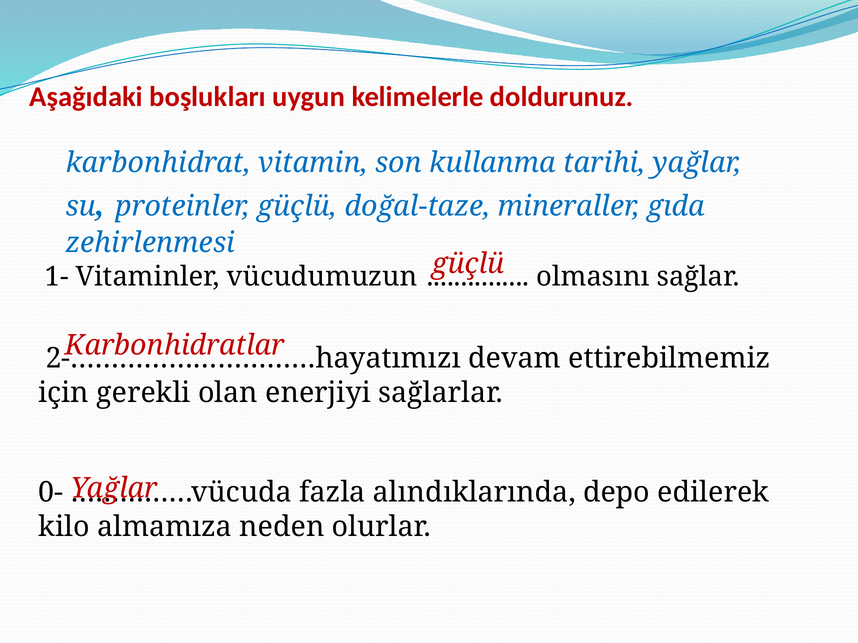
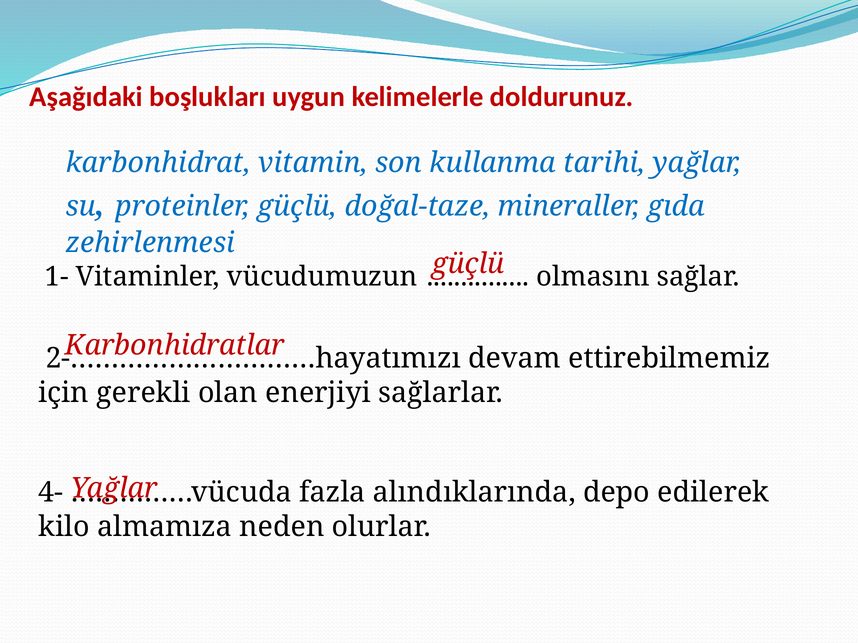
0-: 0- -> 4- (51, 493)
